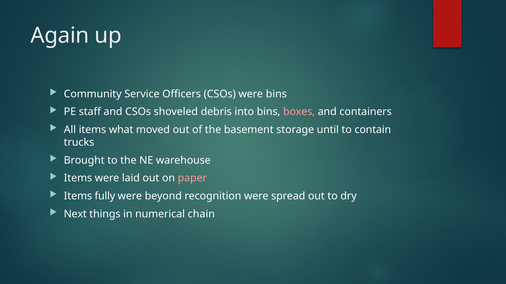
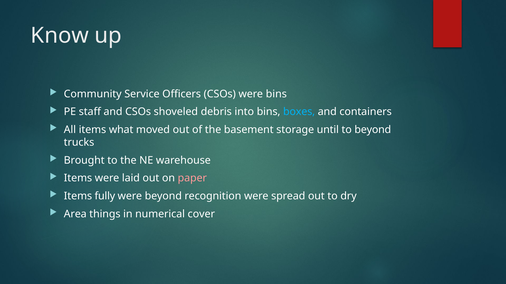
Again: Again -> Know (60, 36)
boxes colour: pink -> light blue (299, 112)
to contain: contain -> beyond (373, 130)
Next: Next -> Area (75, 214)
chain: chain -> cover (201, 214)
